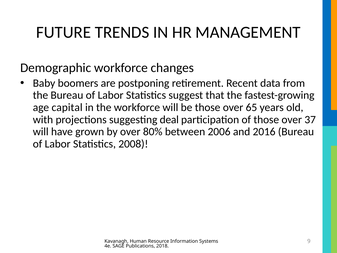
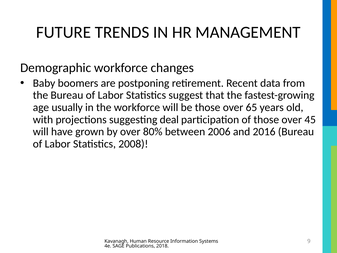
capital: capital -> usually (67, 107)
37: 37 -> 45 (310, 119)
